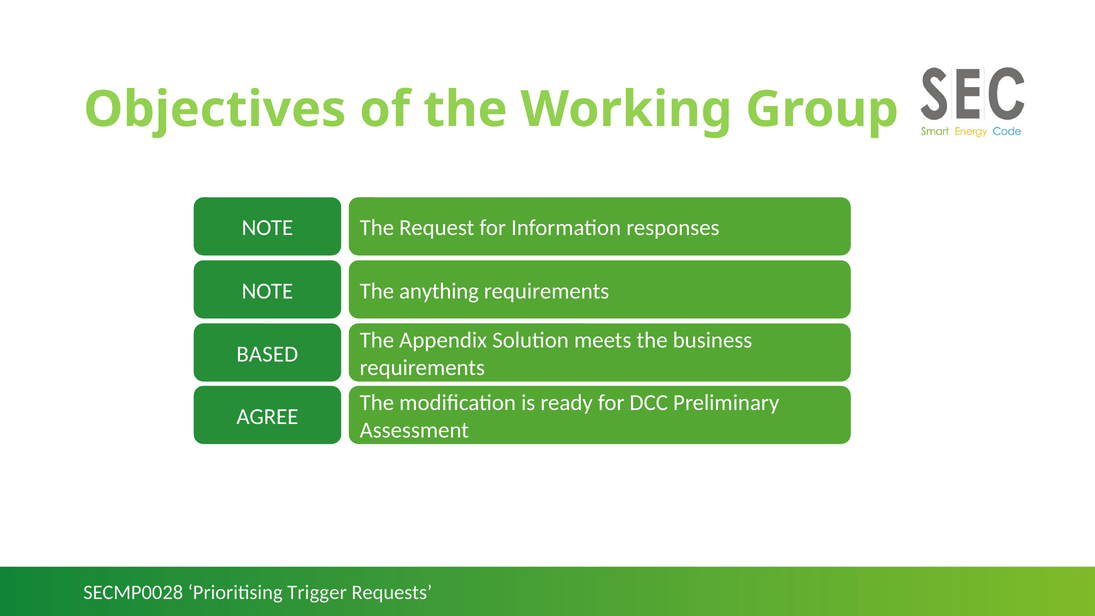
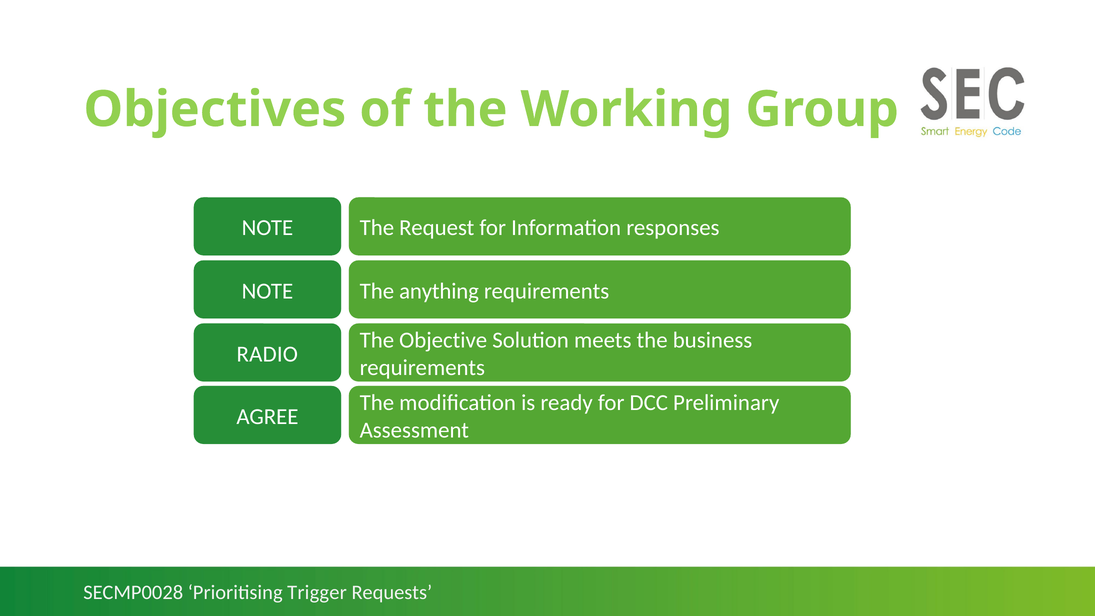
Appendix: Appendix -> Objective (443, 340)
BASED: BASED -> RADIO (267, 354)
